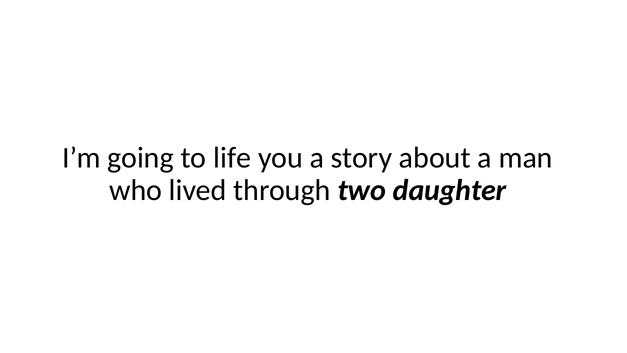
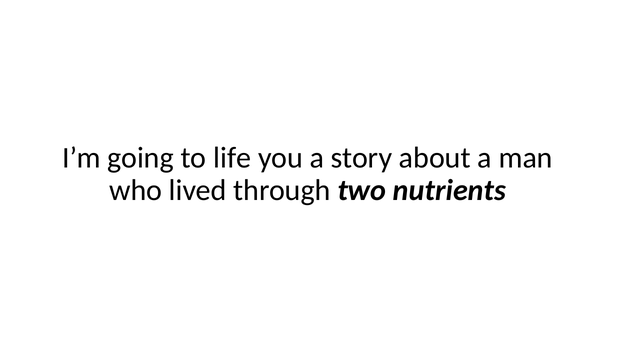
daughter: daughter -> nutrients (449, 190)
